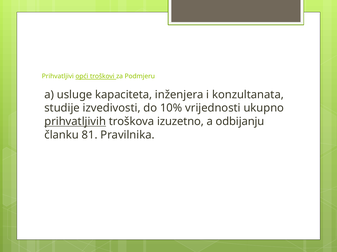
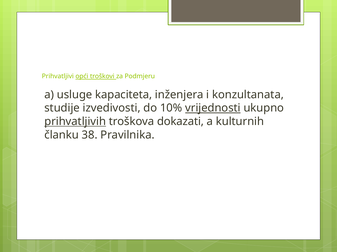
vrijednosti underline: none -> present (213, 108)
izuzetno: izuzetno -> dokazati (180, 122)
odbijanju: odbijanju -> kulturnih (240, 122)
81: 81 -> 38 (90, 135)
